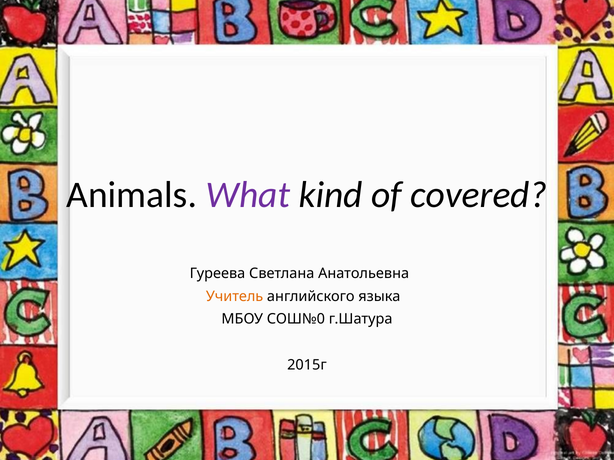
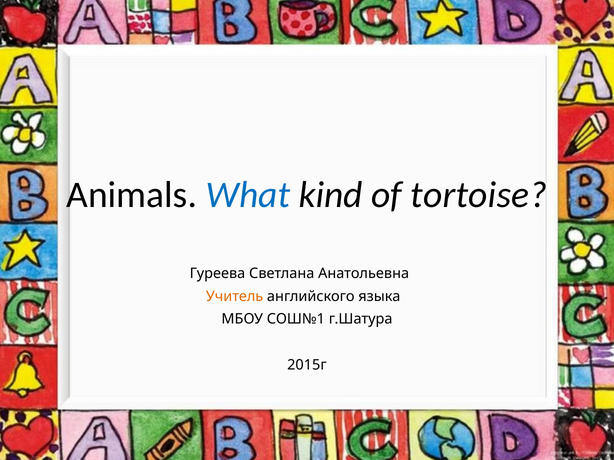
What colour: purple -> blue (248, 195)
covered: covered -> tortoise (479, 195)
СОШ№0: СОШ№0 -> СОШ№1 (296, 319)
